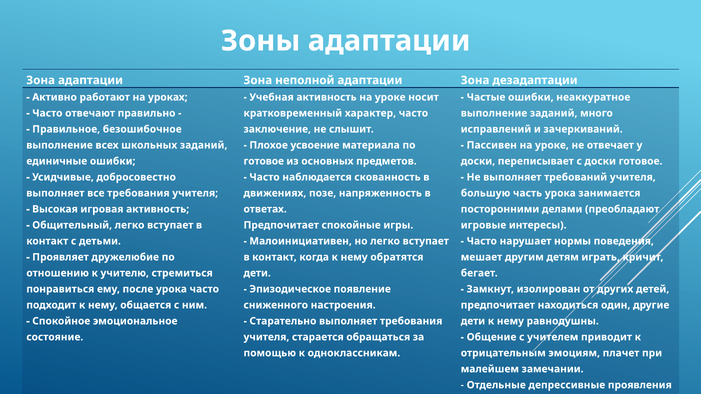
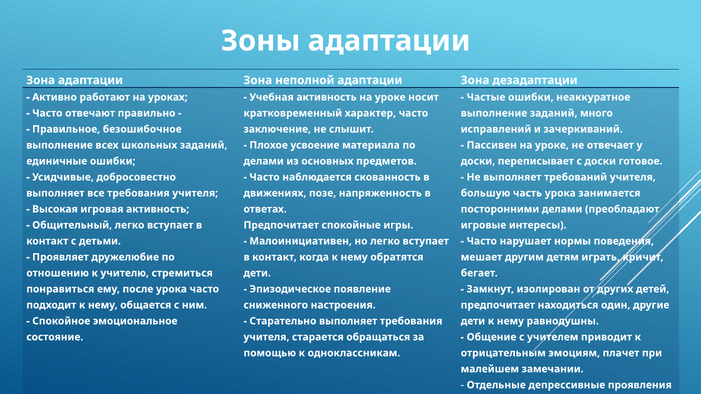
готовое: готовое -> делами (264, 161)
